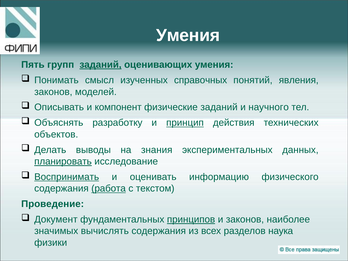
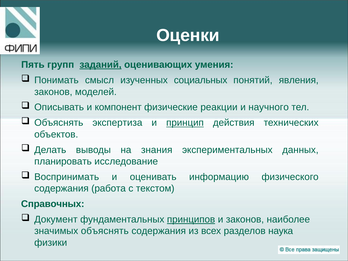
Умения: Умения -> Оценки (188, 35)
справочных: справочных -> социальных (201, 80)
физические заданий: заданий -> реакции (219, 107)
разработку: разработку -> экспертиза (117, 123)
планировать underline: present -> none (63, 161)
Воспринимать underline: present -> none (67, 177)
работа underline: present -> none (109, 189)
Проведение: Проведение -> Справочных (53, 204)
значимых вычислять: вычислять -> объяснять (105, 231)
